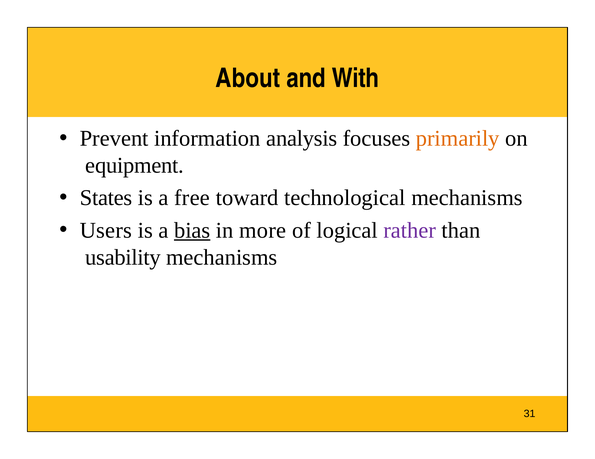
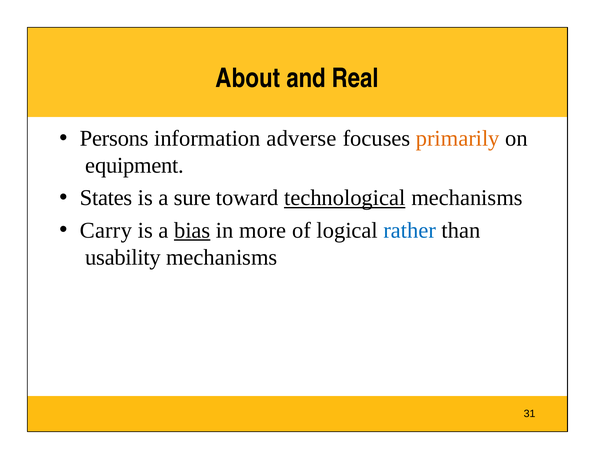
With: With -> Real (355, 78)
Prevent: Prevent -> Persons (114, 139)
analysis: analysis -> adverse (302, 139)
free: free -> sure (192, 198)
technological underline: none -> present (345, 198)
Users: Users -> Carry (106, 231)
rather colour: purple -> blue (410, 231)
